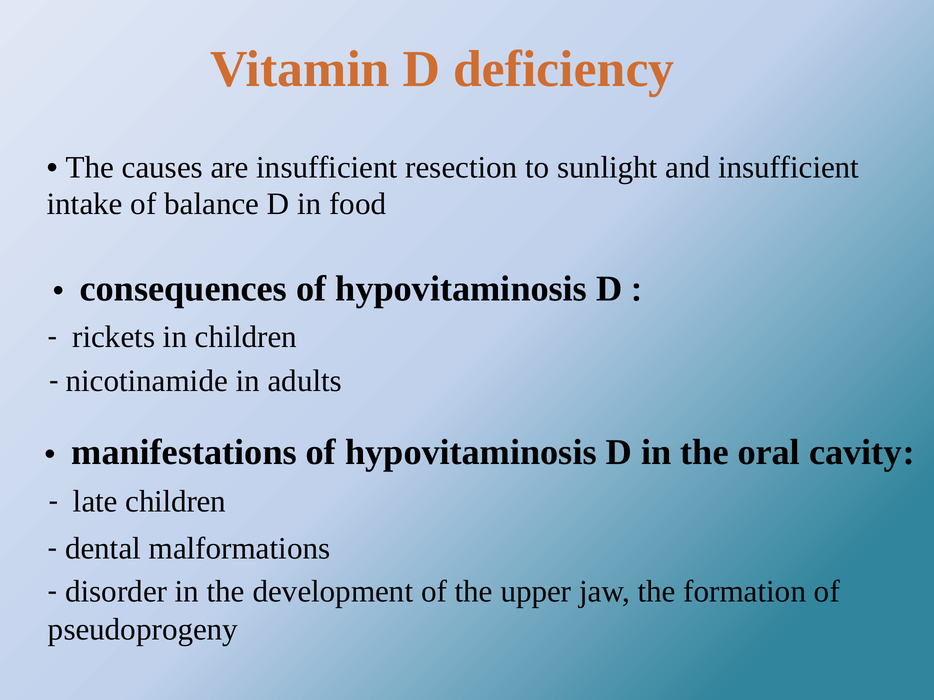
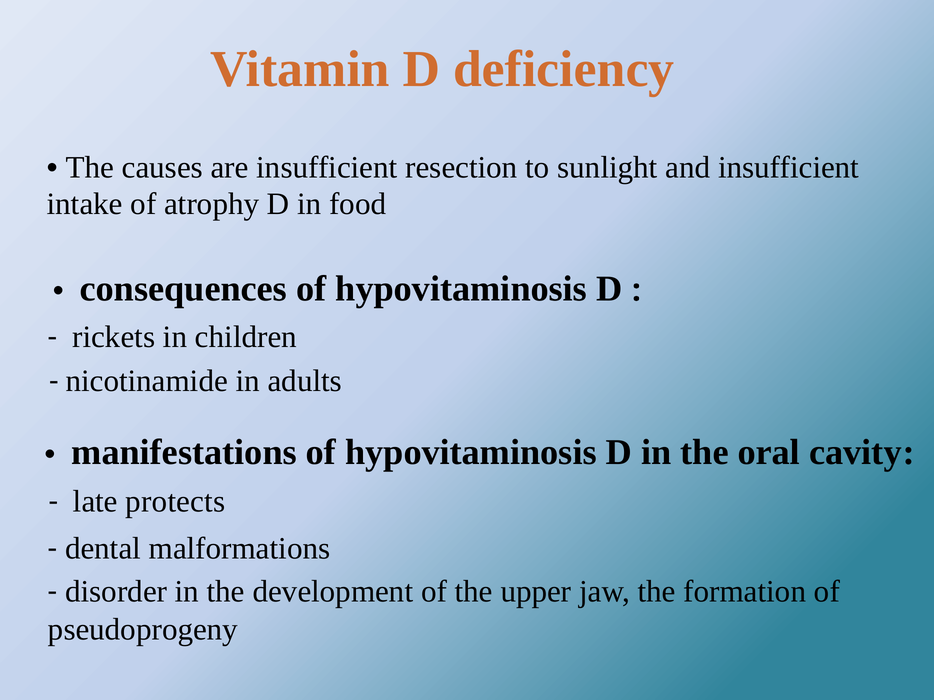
balance: balance -> atrophy (212, 204)
late children: children -> protects (175, 502)
